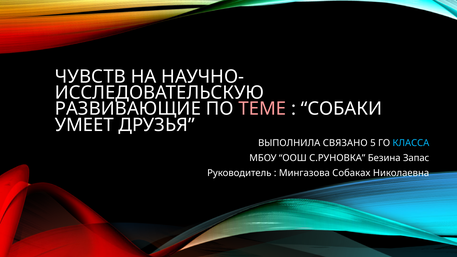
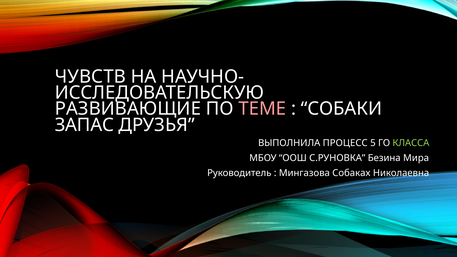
УМЕЕТ: УМЕЕТ -> ЗАПАС (84, 125)
СВЯЗАНО: СВЯЗАНО -> ПРОЦЕСС (345, 143)
КЛАССА colour: light blue -> light green (411, 143)
Запас: Запас -> Мира (416, 158)
